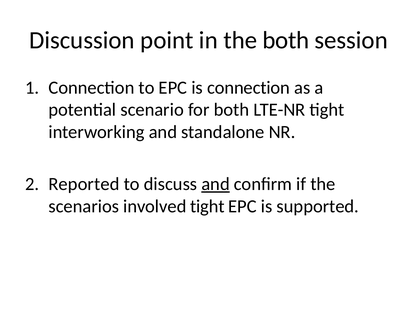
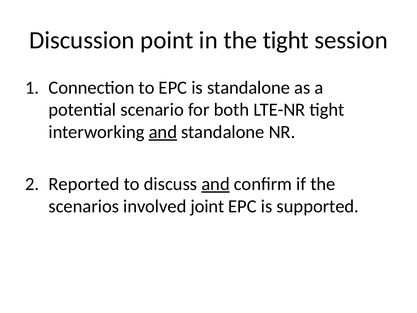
the both: both -> tight (286, 40)
is connection: connection -> standalone (249, 87)
and underline: none -> present (163, 132)
involved tight: tight -> joint (207, 206)
